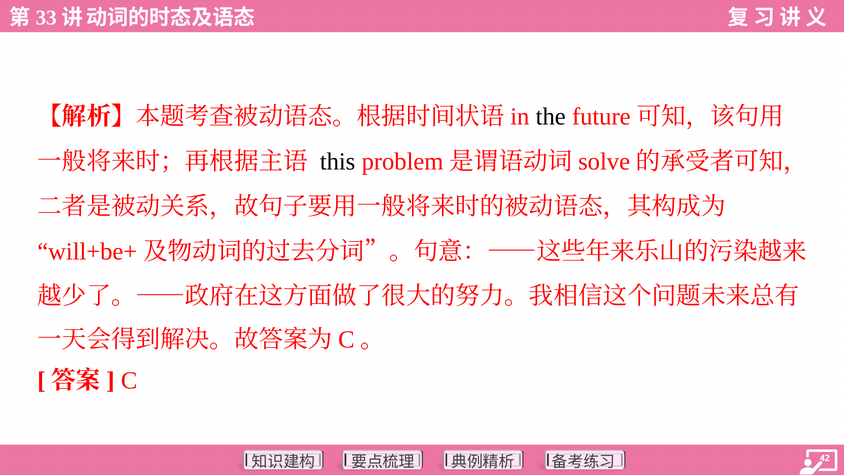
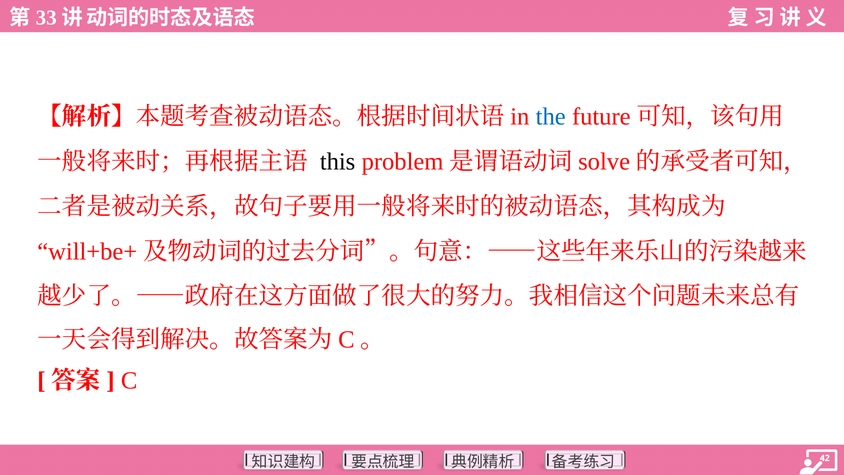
the colour: black -> blue (551, 117)
